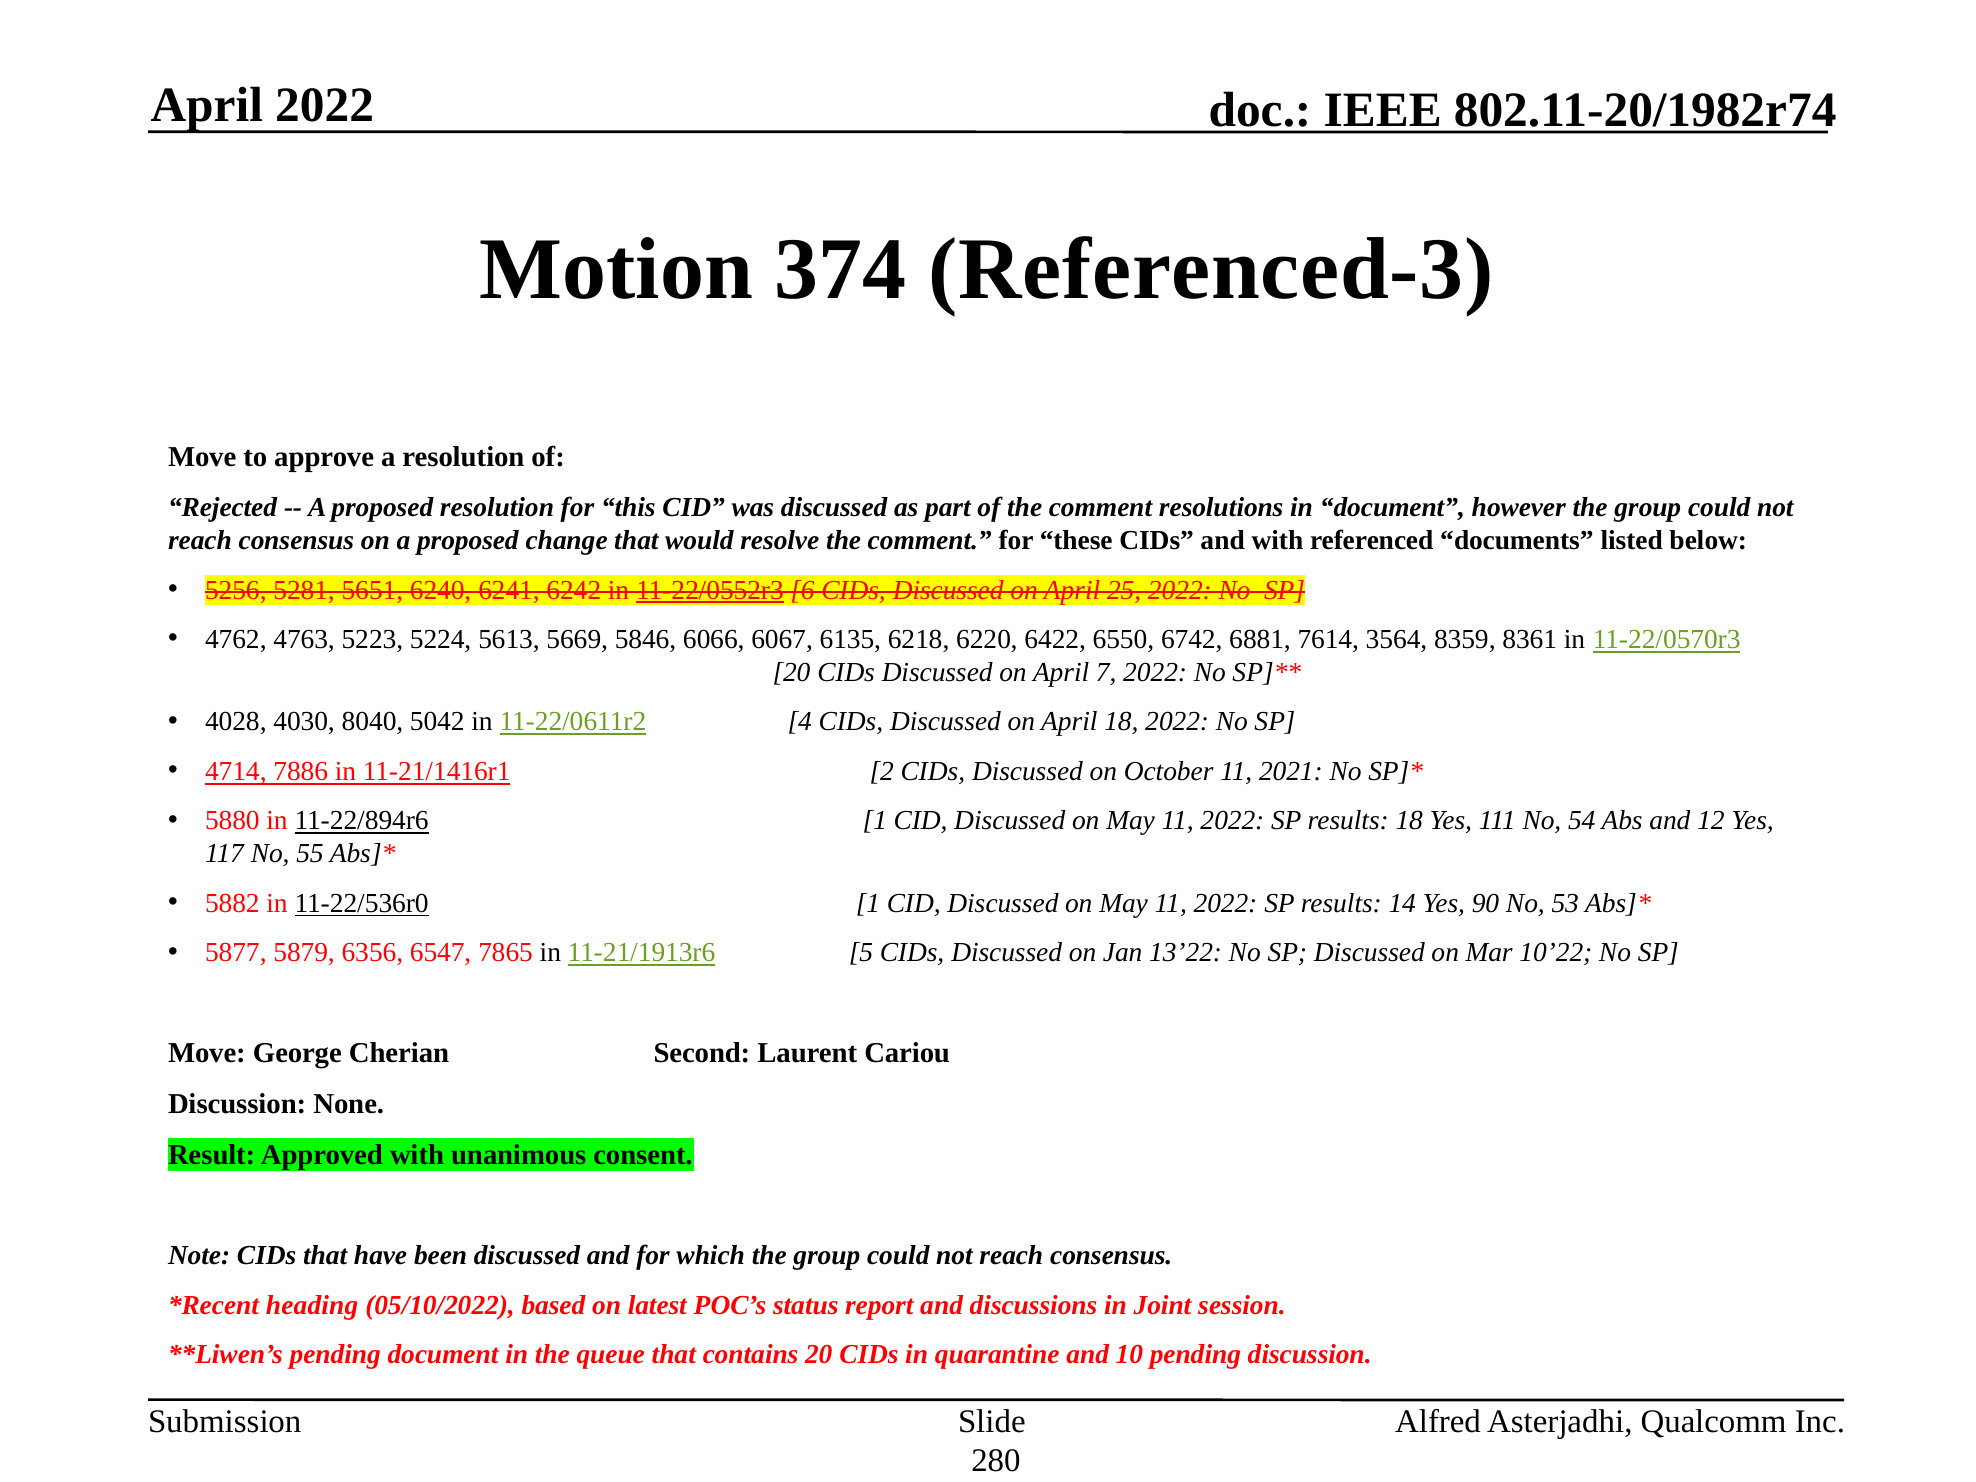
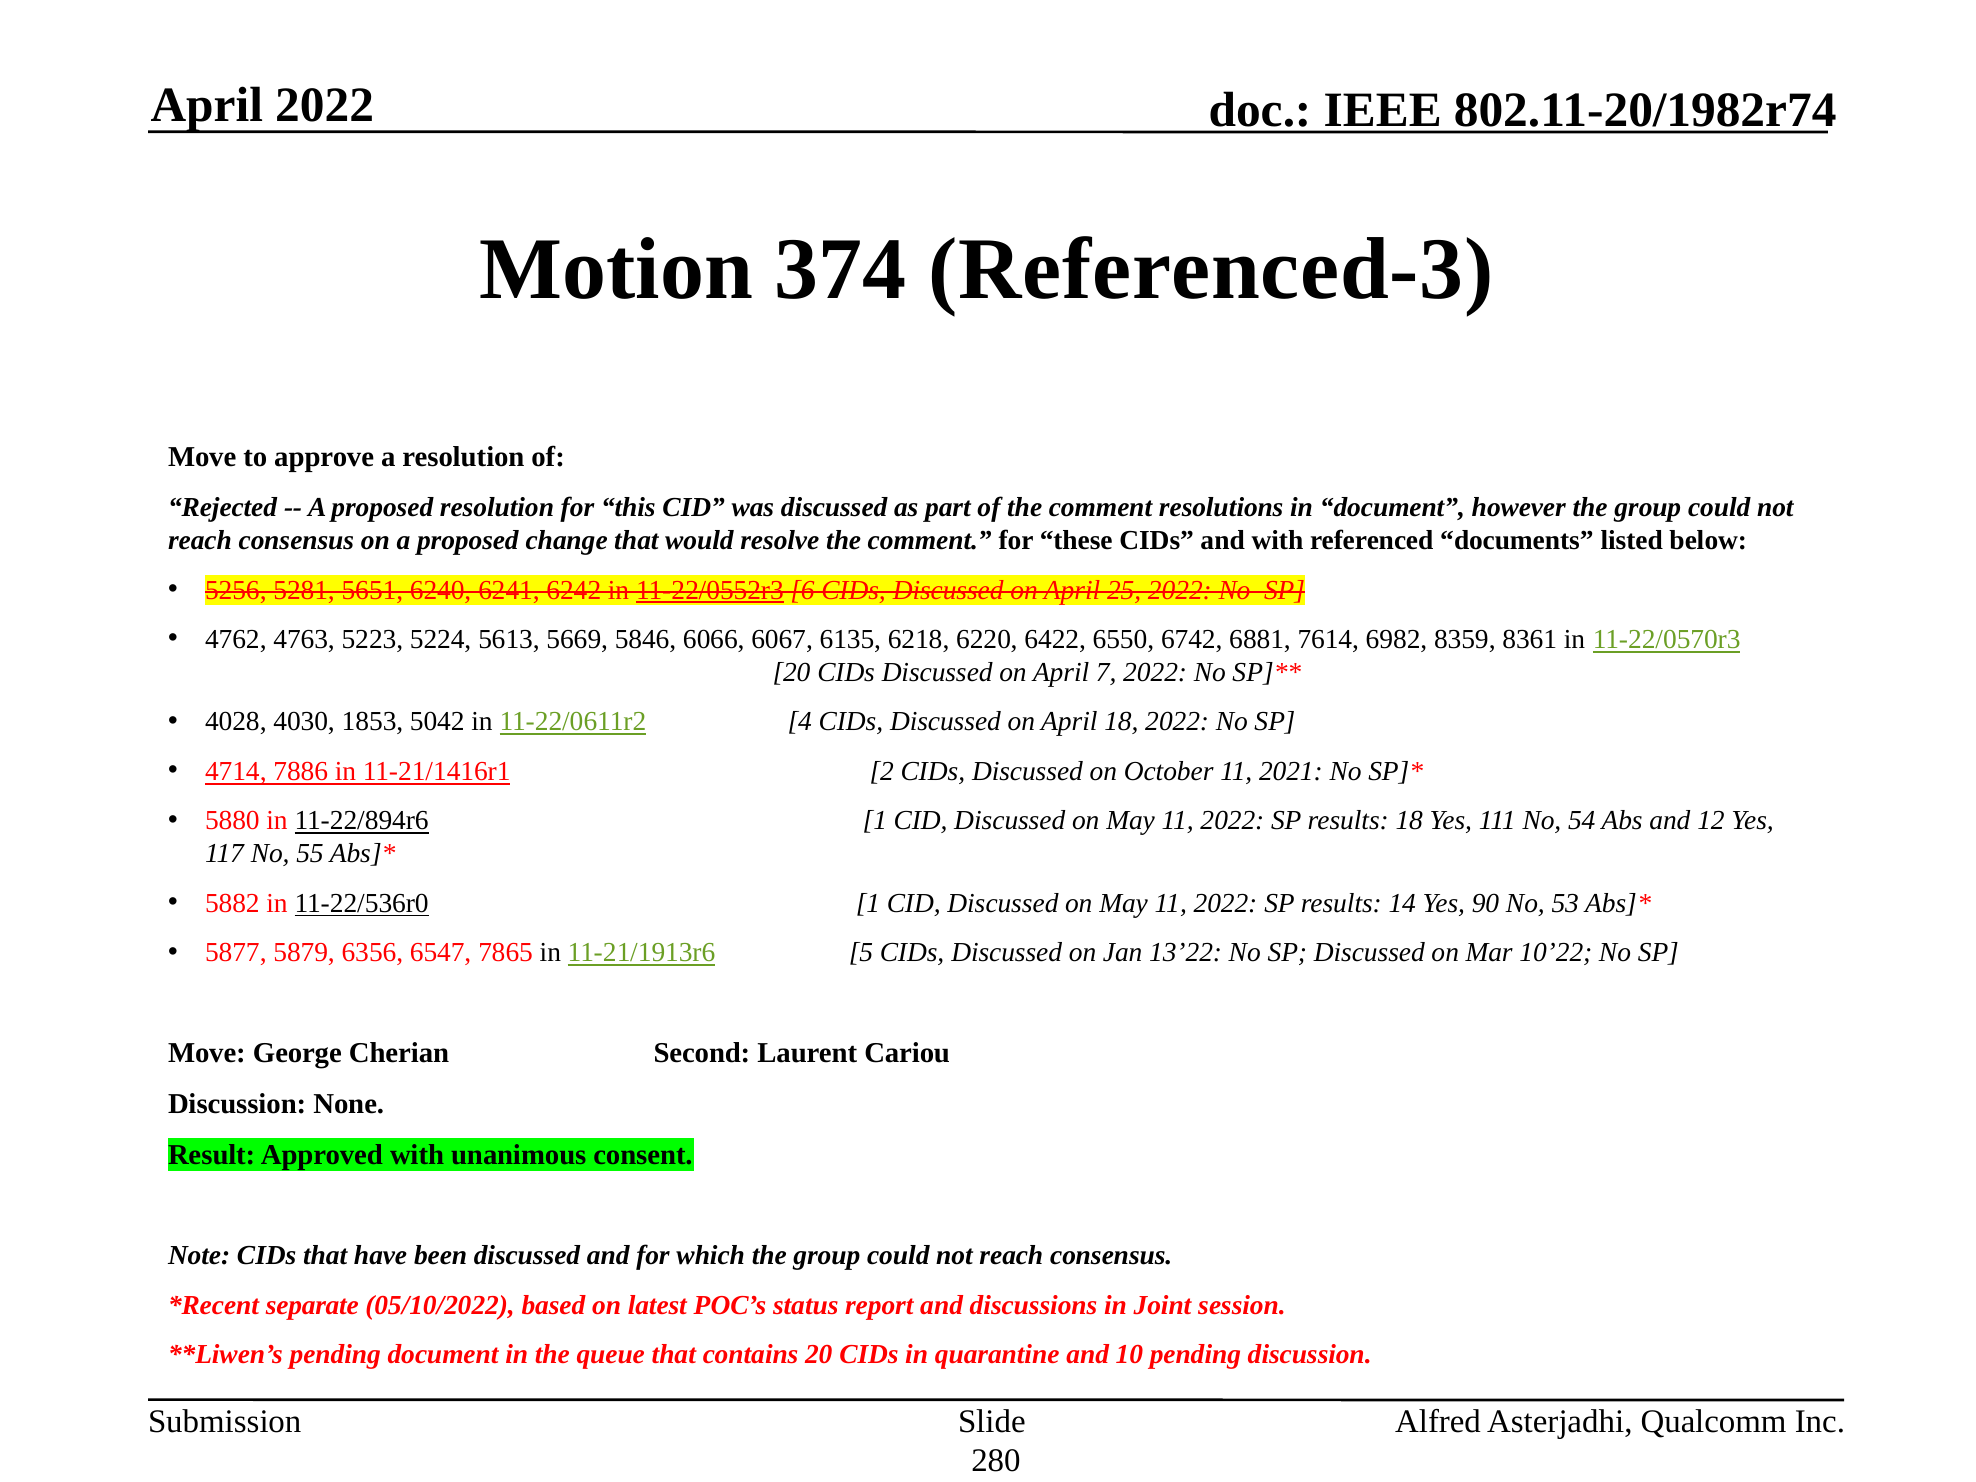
3564: 3564 -> 6982 (1397, 639)
8040: 8040 -> 1853 (373, 722)
heading: heading -> separate (312, 1305)
